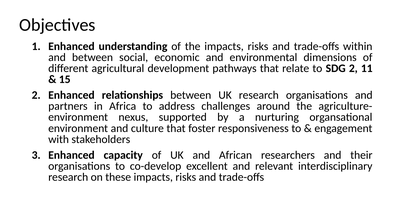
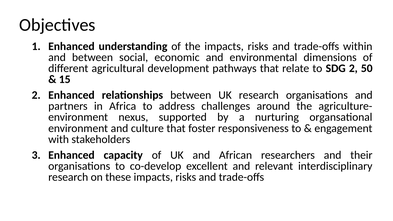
11: 11 -> 50 (367, 68)
